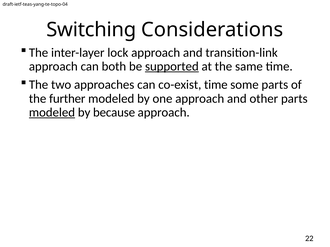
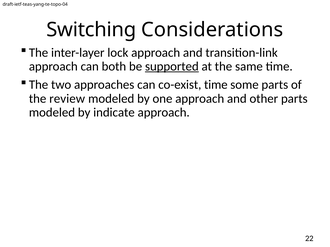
further: further -> review (67, 99)
modeled underline: present -> none (52, 113)
because: because -> indicate (114, 113)
